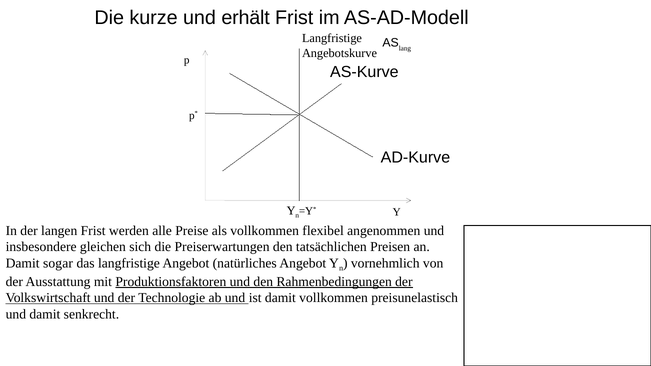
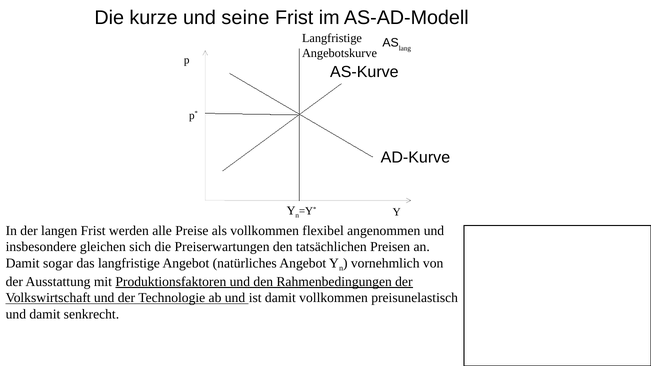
erhält: erhält -> seine (245, 18)
